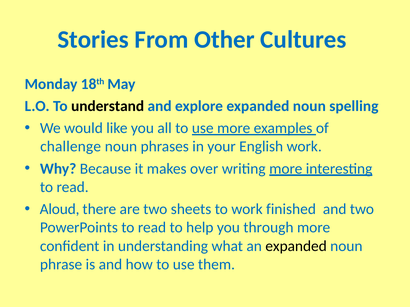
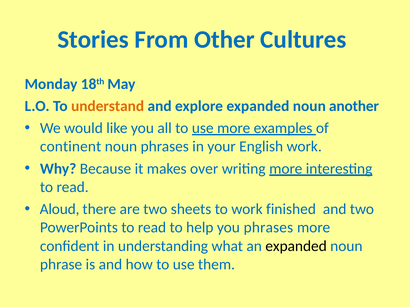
understand colour: black -> orange (108, 106)
spelling: spelling -> another (354, 106)
challenge: challenge -> continent (71, 147)
you through: through -> phrases (268, 228)
